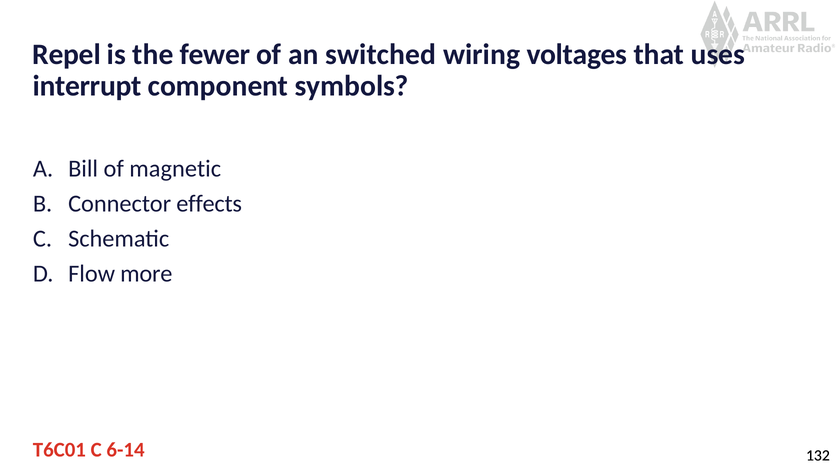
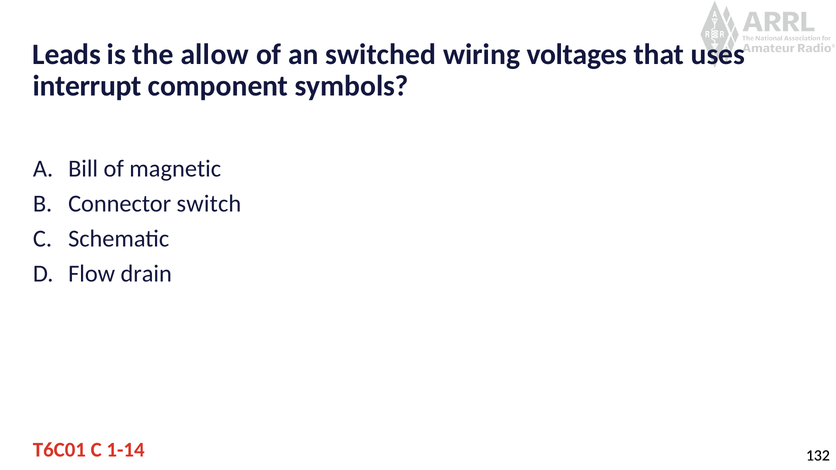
Repel: Repel -> Leads (67, 54)
fewer: fewer -> allow (215, 54)
effects: effects -> switch (209, 204)
more: more -> drain (146, 274)
6-14: 6-14 -> 1-14 (126, 450)
